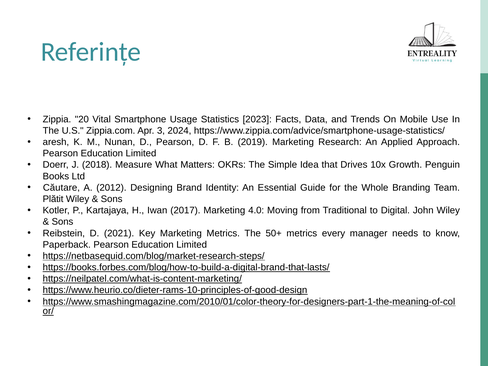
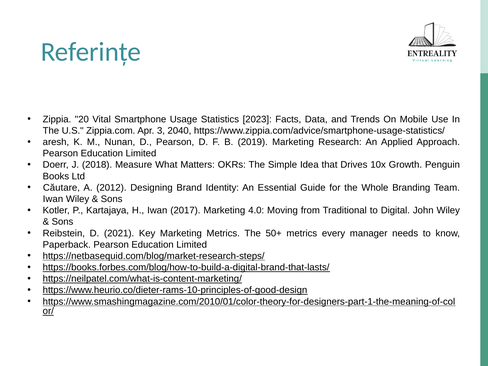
2024: 2024 -> 2040 (179, 131)
Plătit: Plătit -> Iwan (53, 199)
